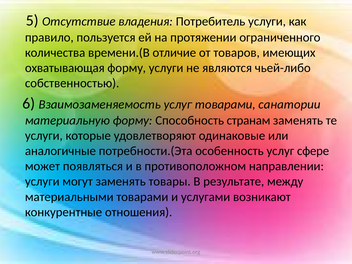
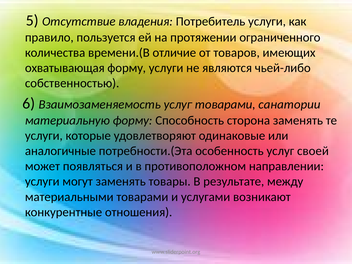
странам: странам -> сторона (248, 120)
сфере: сфере -> своей (313, 151)
